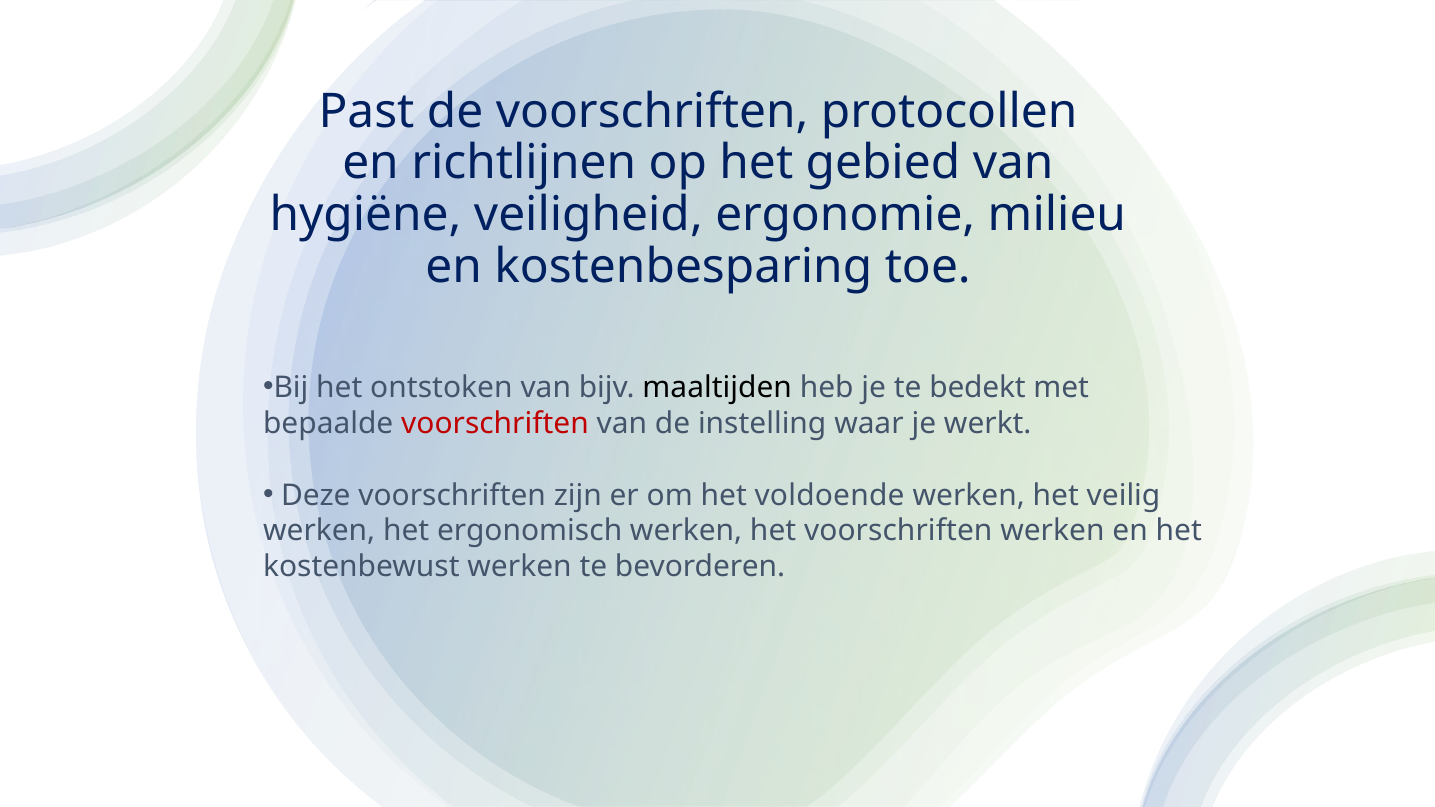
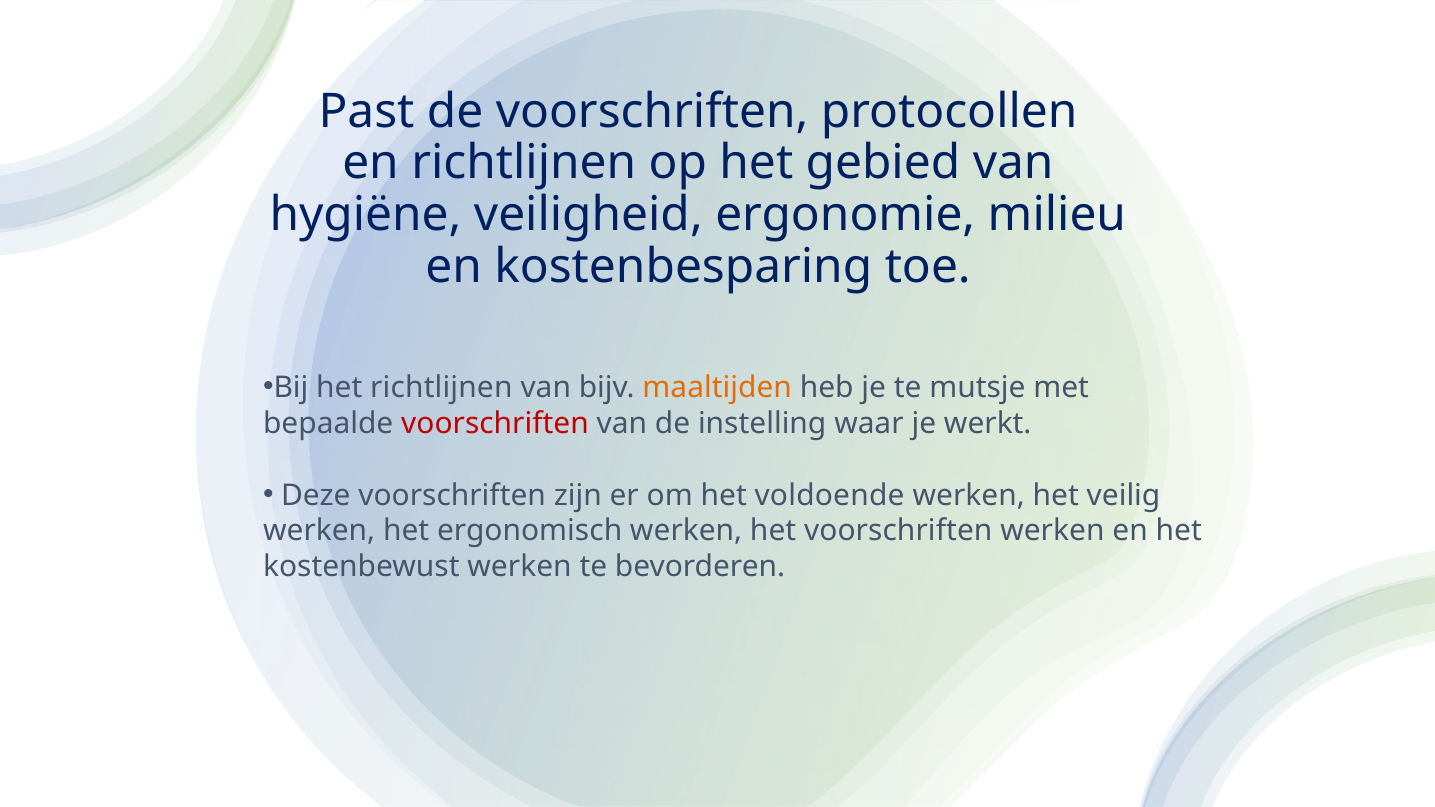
het ontstoken: ontstoken -> richtlijnen (441, 388)
maaltijden colour: black -> orange (717, 388)
bedekt: bedekt -> mutsje (977, 388)
